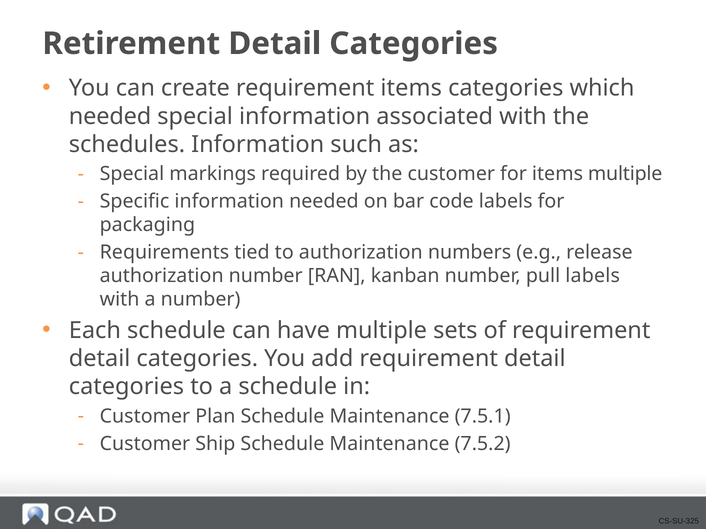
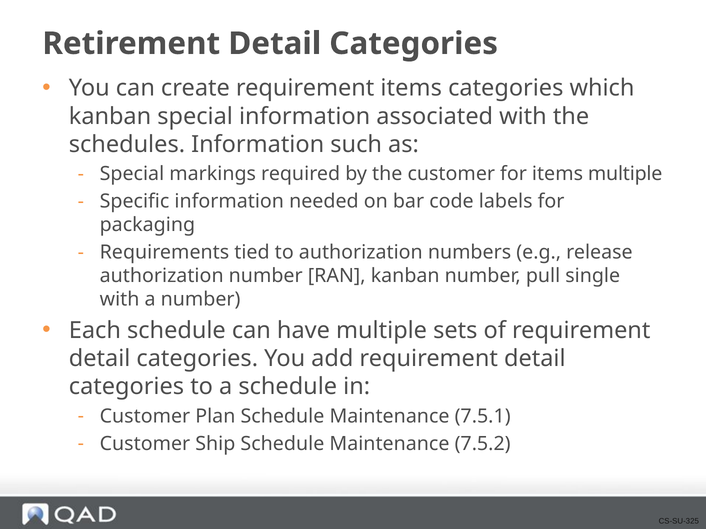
needed: needed -> kanban (110, 116)
pull labels: labels -> single (593, 276)
